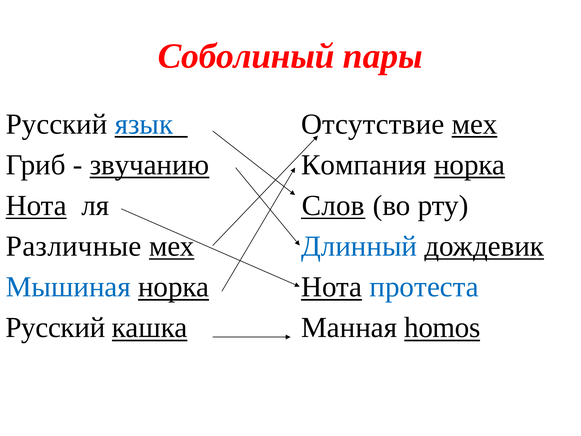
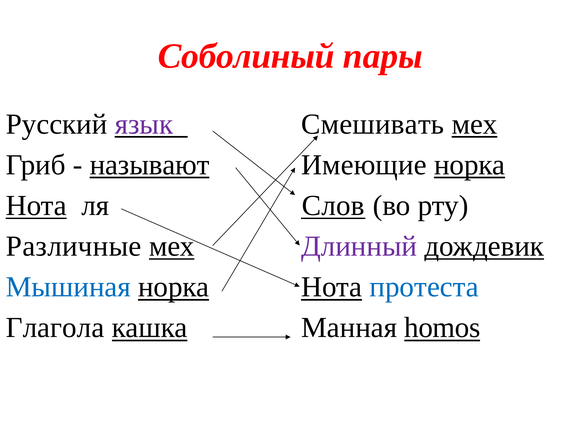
язык colour: blue -> purple (144, 124)
Отсутствие: Отсутствие -> Смешивать (373, 124)
звучанию: звучанию -> называют (150, 165)
Компания: Компания -> Имеющие (364, 165)
Длинный colour: blue -> purple (359, 246)
Русский: Русский -> Глагола (55, 327)
